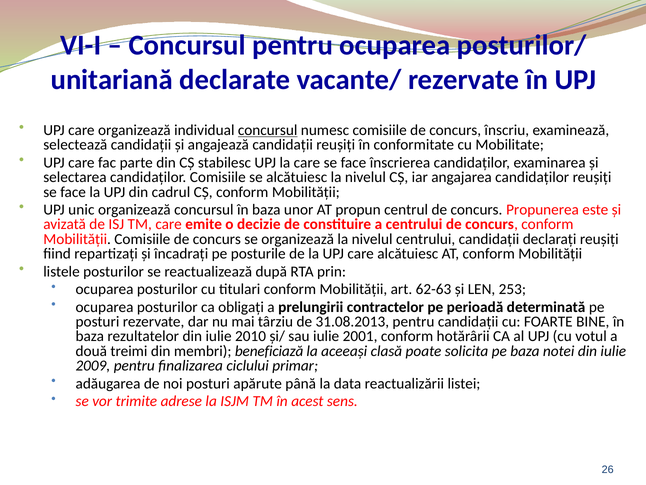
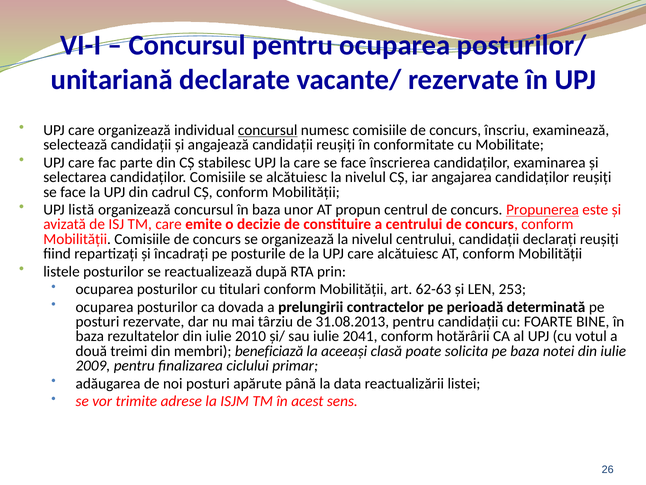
unic: unic -> listă (81, 209)
Propunerea underline: none -> present (543, 209)
obligaţi: obligaţi -> dovada (241, 307)
2001: 2001 -> 2041 (360, 336)
